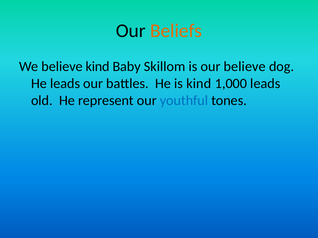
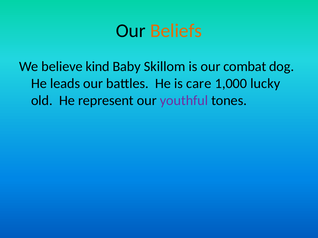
our believe: believe -> combat (245, 67)
is kind: kind -> care (199, 84)
1,000 leads: leads -> lucky (265, 84)
youthful colour: blue -> purple (184, 101)
